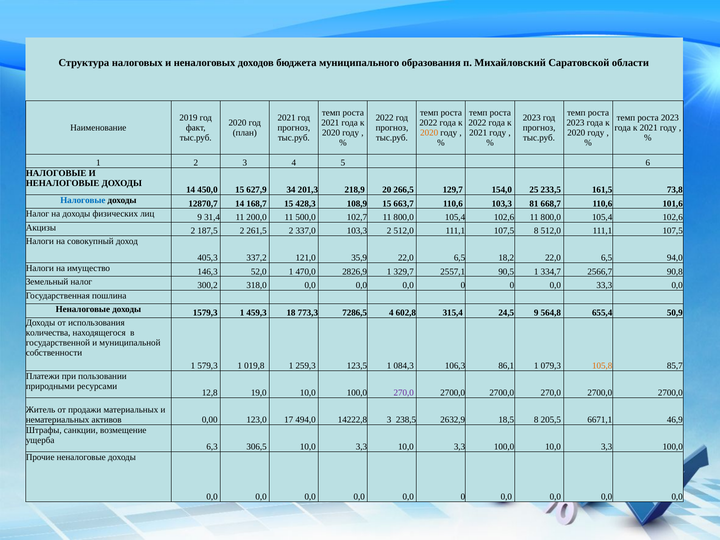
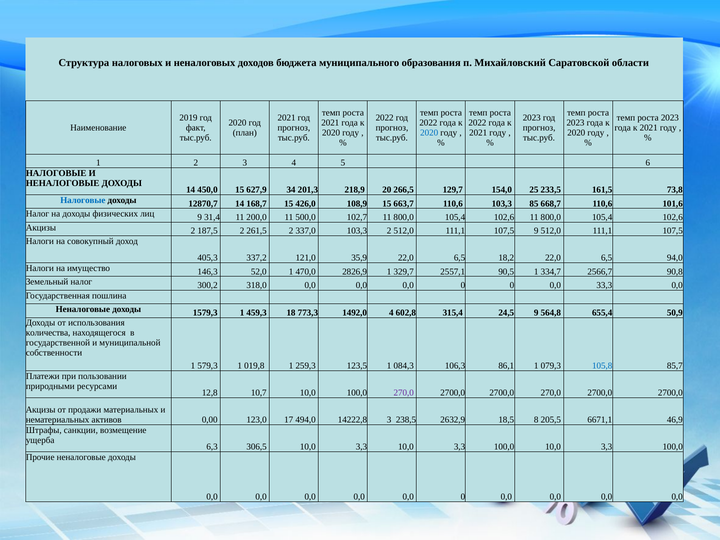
2020 colour: orange -> blue (429, 133)
428,3: 428,3 -> 426,0 (306, 204)
81: 81 -> 85 (534, 204)
107,5 8: 8 -> 9 (536, 231)
7286,5: 7286,5 -> 1492,0 (355, 313)
105,8 colour: orange -> blue (602, 366)
19,0: 19,0 -> 10,7 (259, 393)
Житель: Житель -> Акцизы (41, 410)
